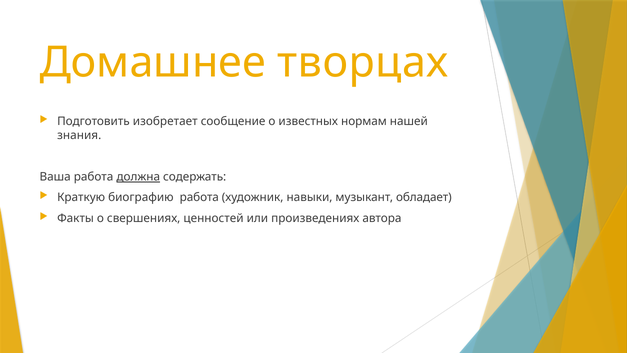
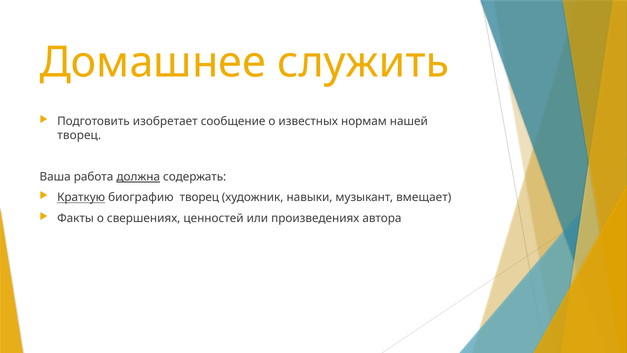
творцах: творцах -> служить (363, 63)
знания: знания -> творец (79, 135)
Краткую underline: none -> present (81, 197)
биографию работа: работа -> творец (199, 197)
обладает: обладает -> вмещает (424, 197)
